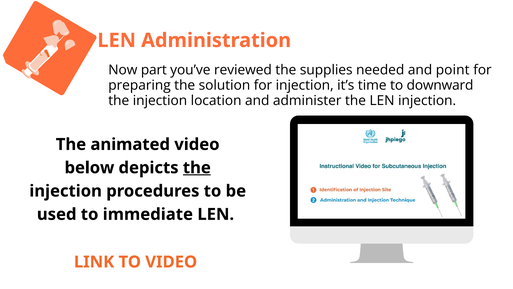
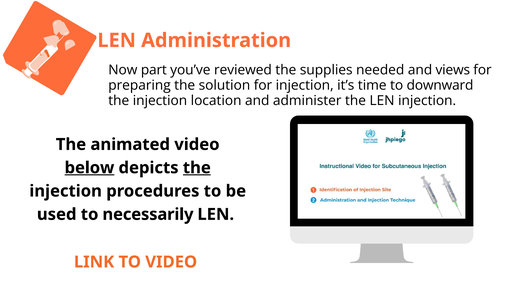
point: point -> views (453, 70)
below underline: none -> present (89, 168)
immediate: immediate -> necessarily (148, 214)
